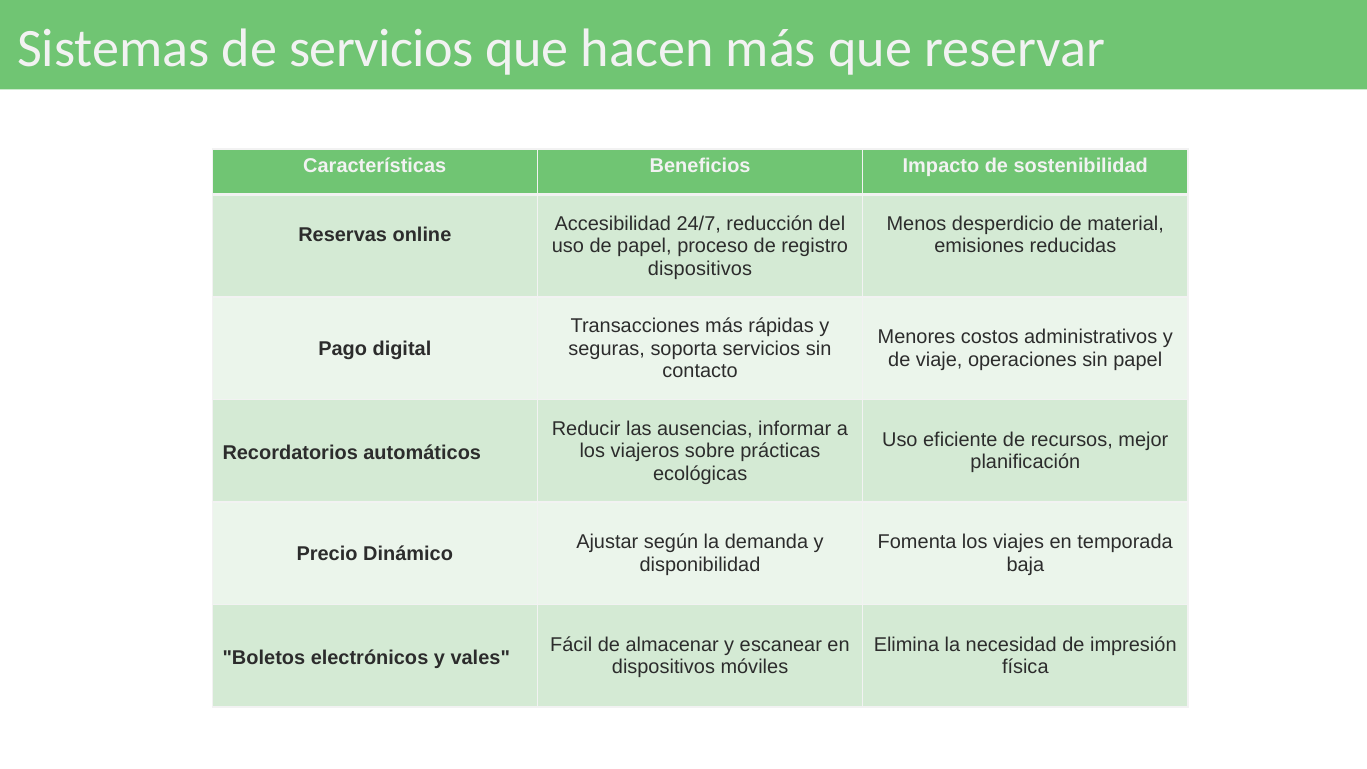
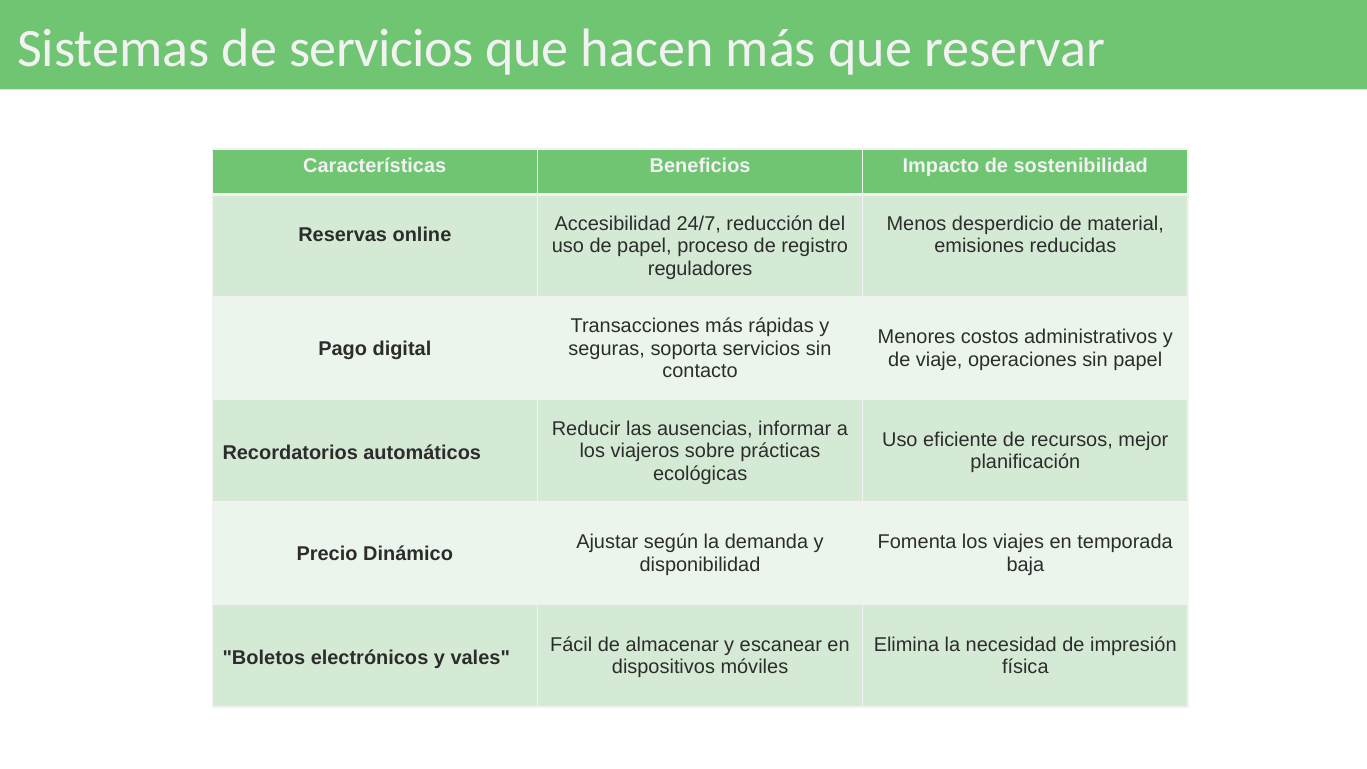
dispositivos: dispositivos -> reguladores (700, 268)
